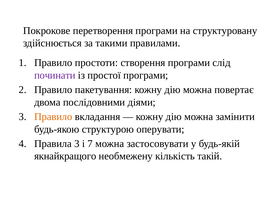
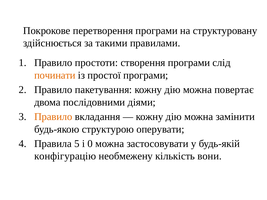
починати colour: purple -> orange (55, 75)
Правила 3: 3 -> 5 (77, 144)
7: 7 -> 0 (90, 144)
якнайкращого: якнайкращого -> конфігурацію (65, 156)
такій: такій -> вони (210, 156)
